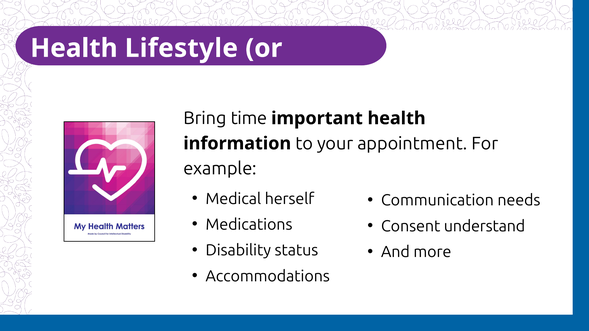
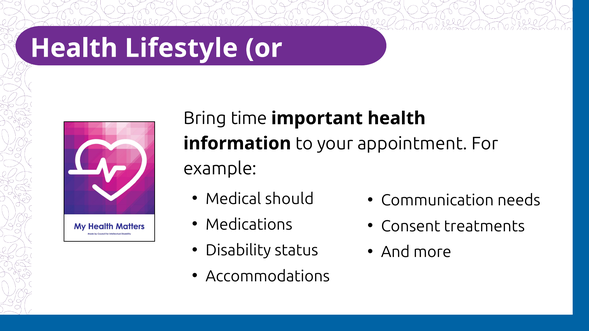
herself: herself -> should (289, 199)
understand: understand -> treatments (484, 226)
